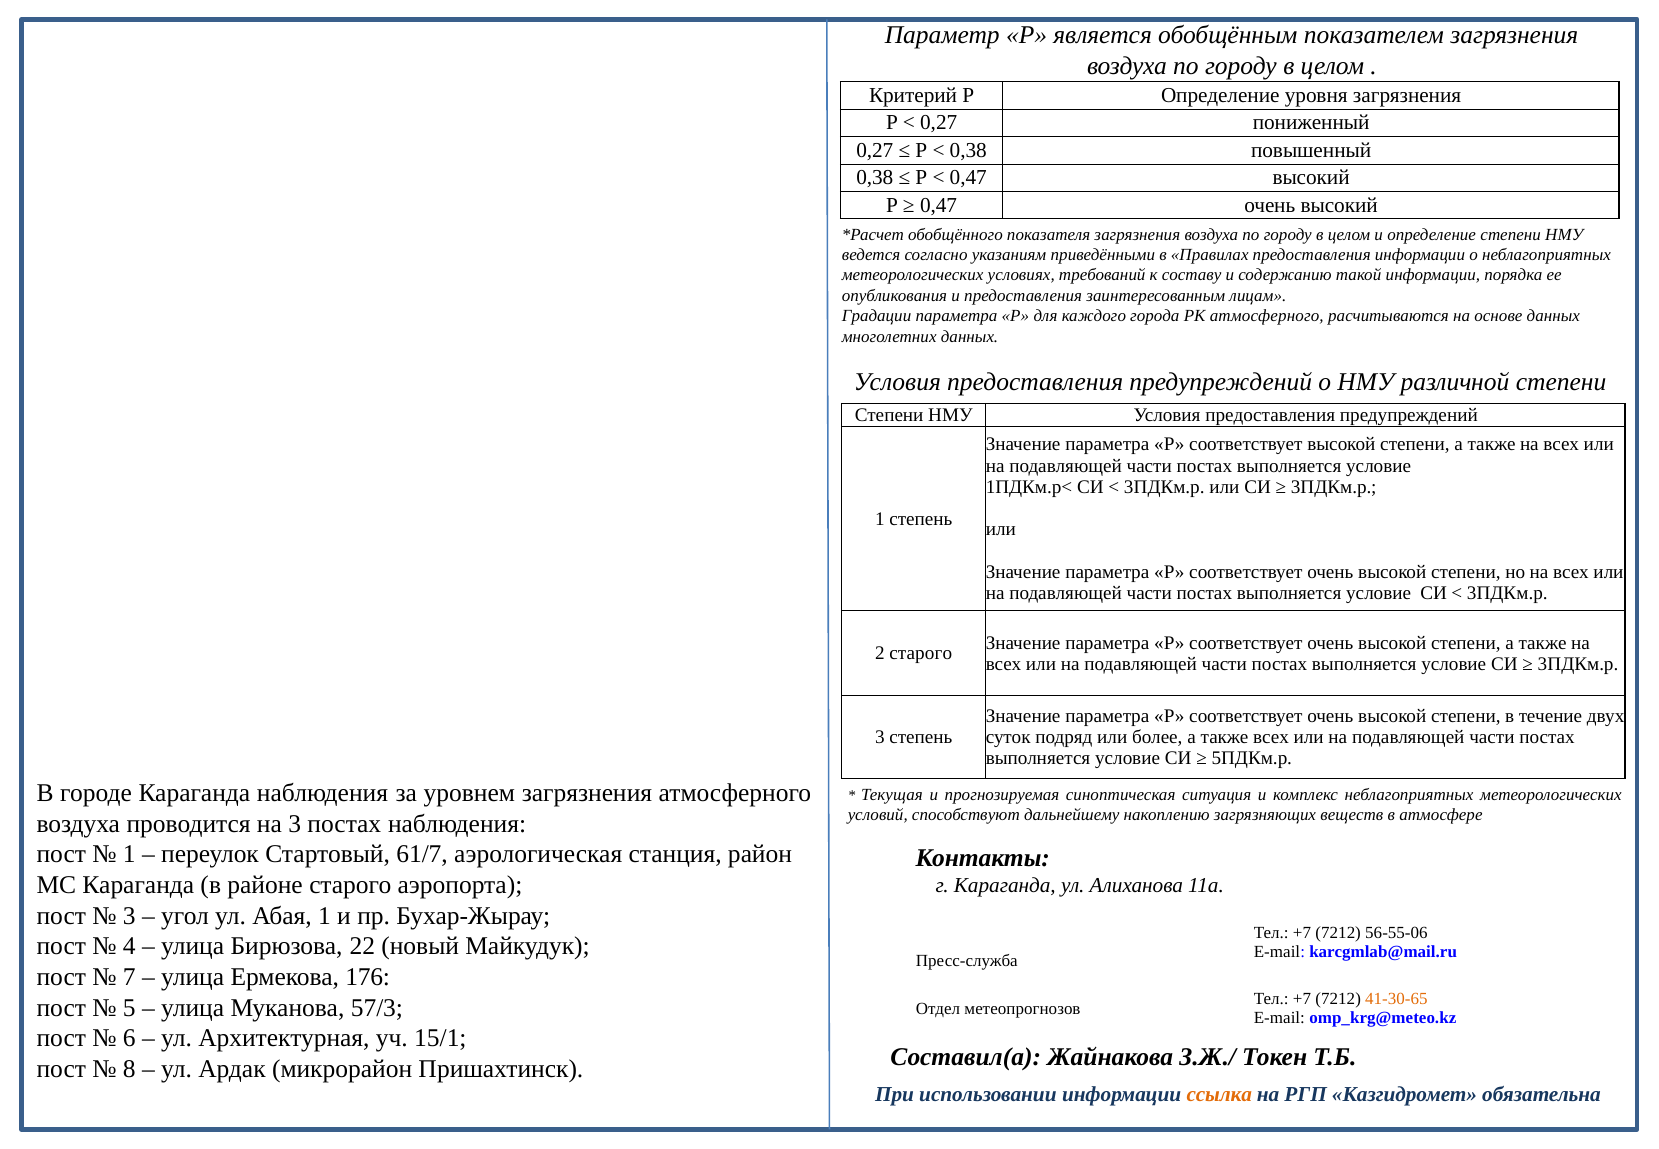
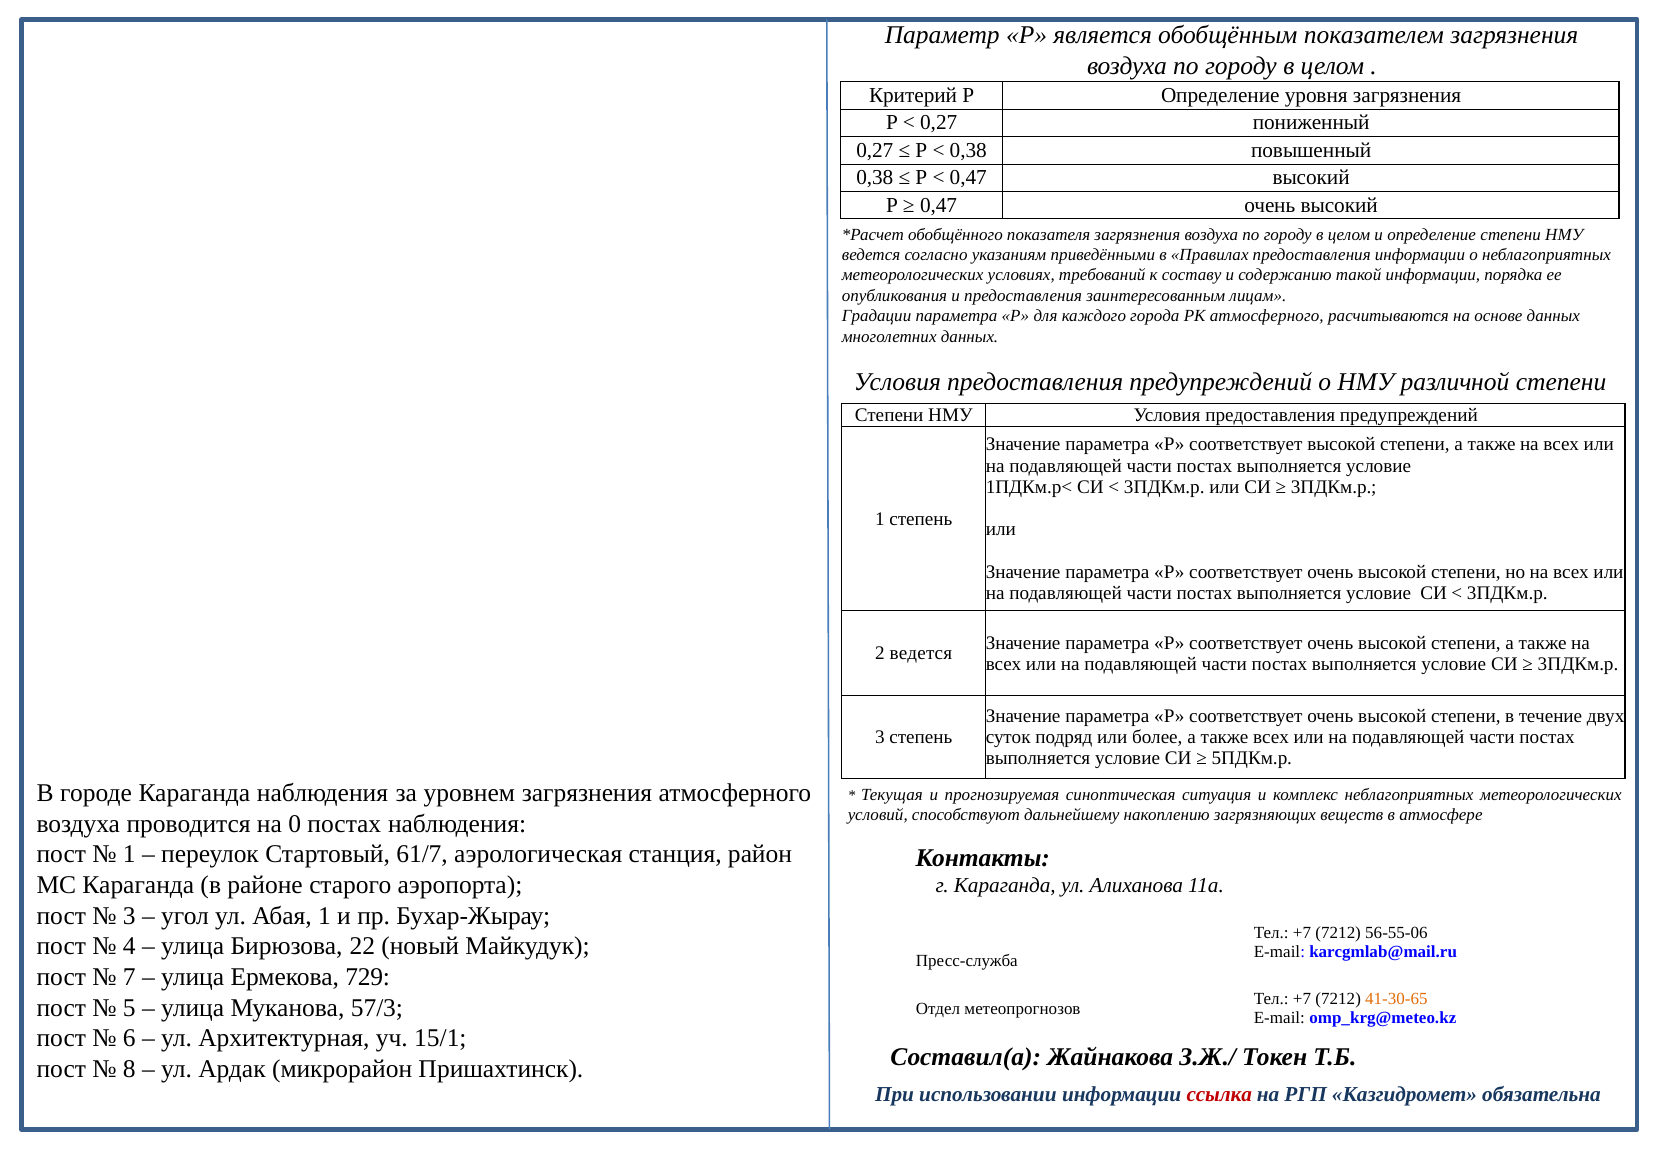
2 старого: старого -> ведется (921, 653)
на 3: 3 -> 0 (295, 823)
176: 176 -> 729 (368, 977)
ссылка colour: orange -> red (1219, 1094)
